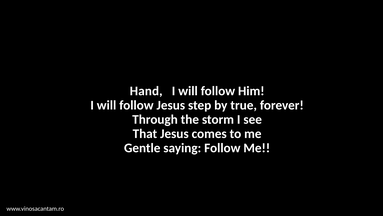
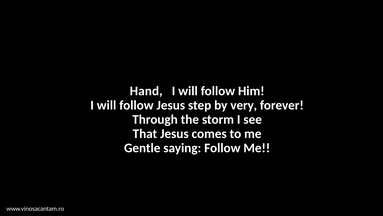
true: true -> very (244, 105)
